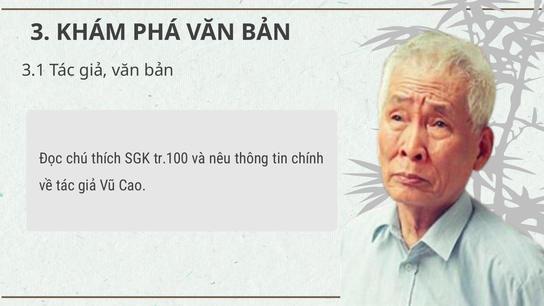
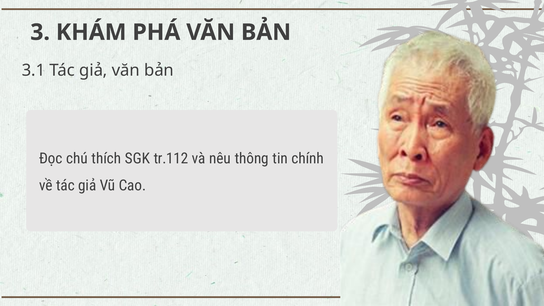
tr.100: tr.100 -> tr.112 (171, 158)
